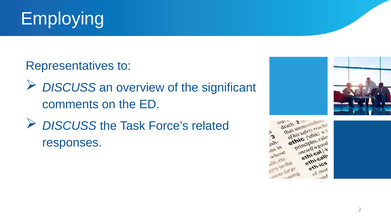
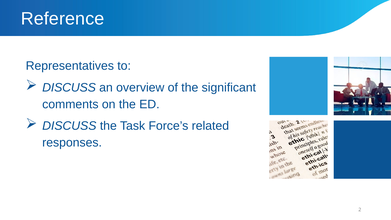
Employing: Employing -> Reference (63, 19)
